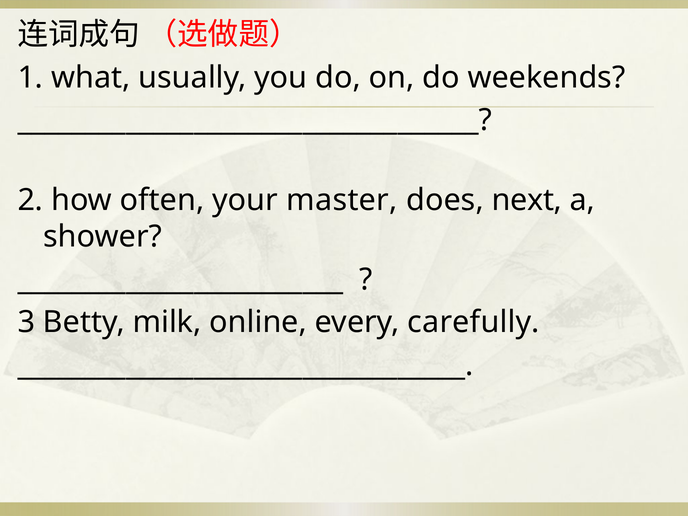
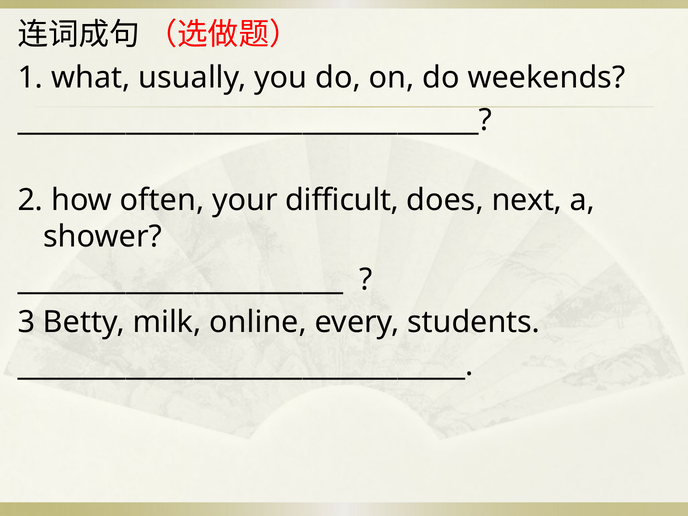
master: master -> difficult (342, 200)
carefully: carefully -> students (474, 322)
